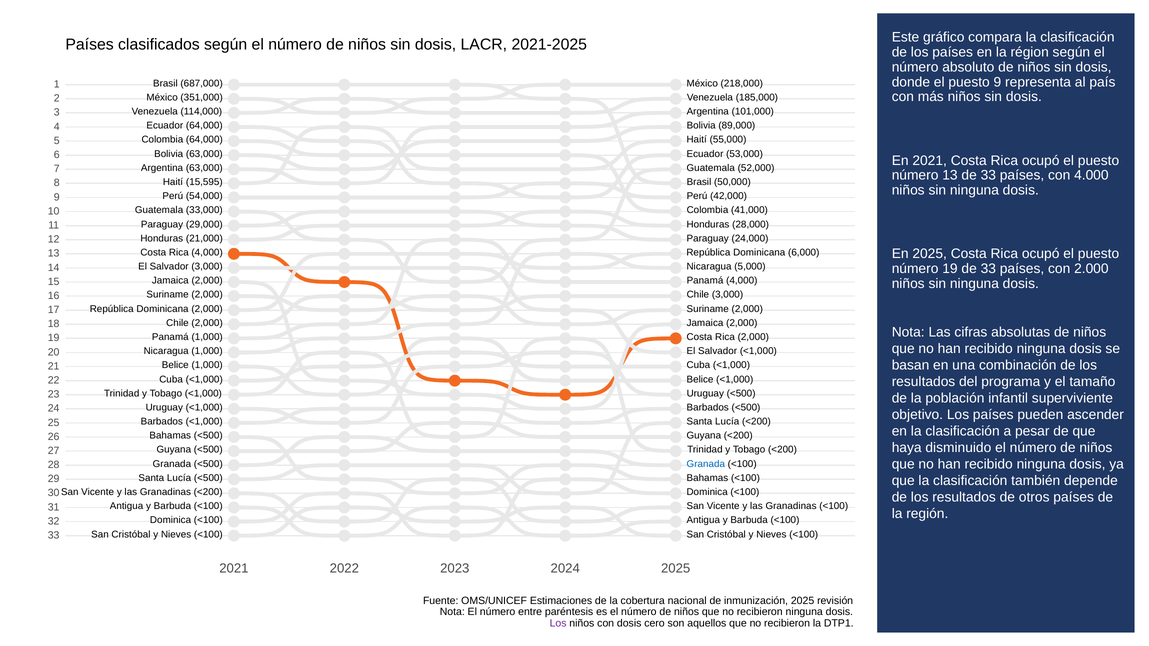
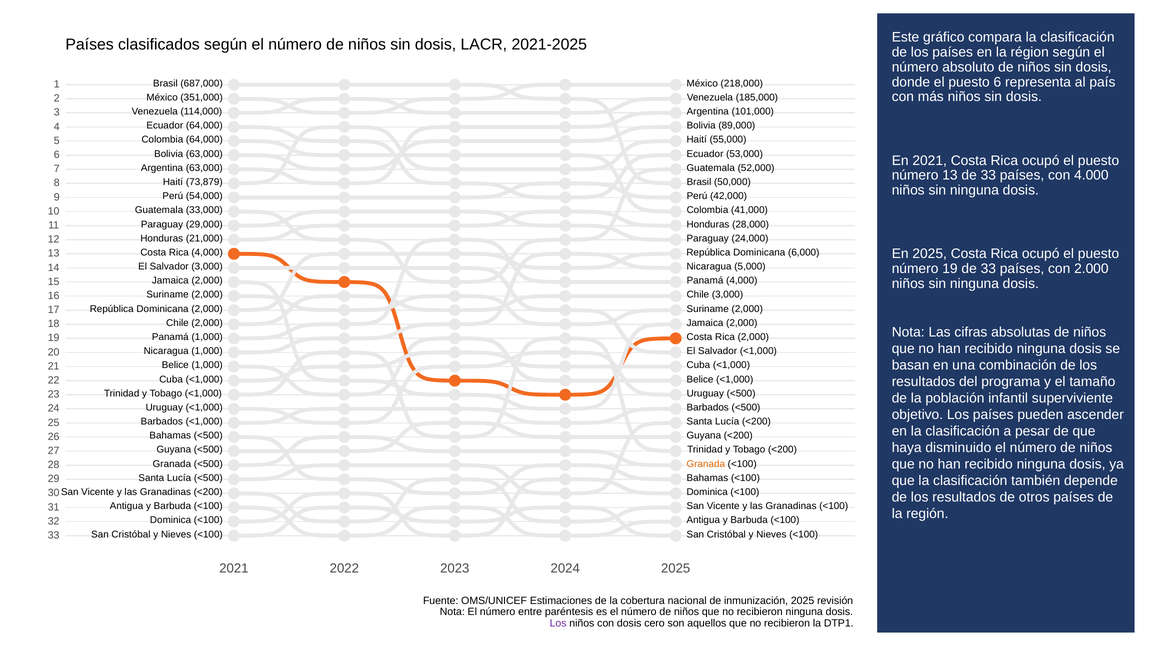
puesto 9: 9 -> 6 (997, 82)
15,595: 15,595 -> 73,879 (204, 182)
Granada colour: blue -> orange (706, 464)
